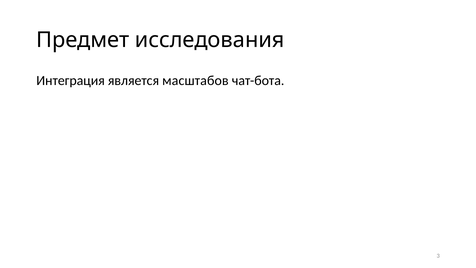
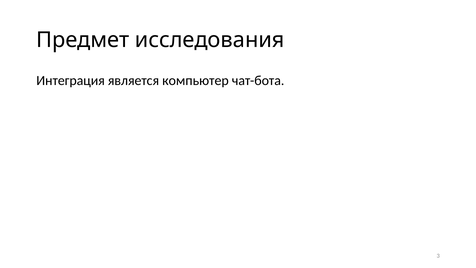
масштабов: масштабов -> компьютер (195, 80)
